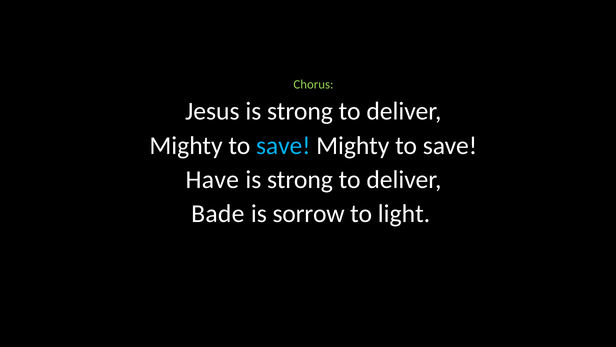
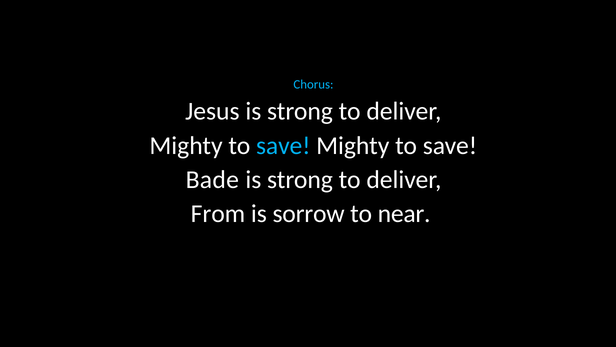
Chorus colour: light green -> light blue (313, 84)
Have: Have -> Bade (212, 180)
Bade: Bade -> From (218, 214)
light: light -> near (404, 214)
